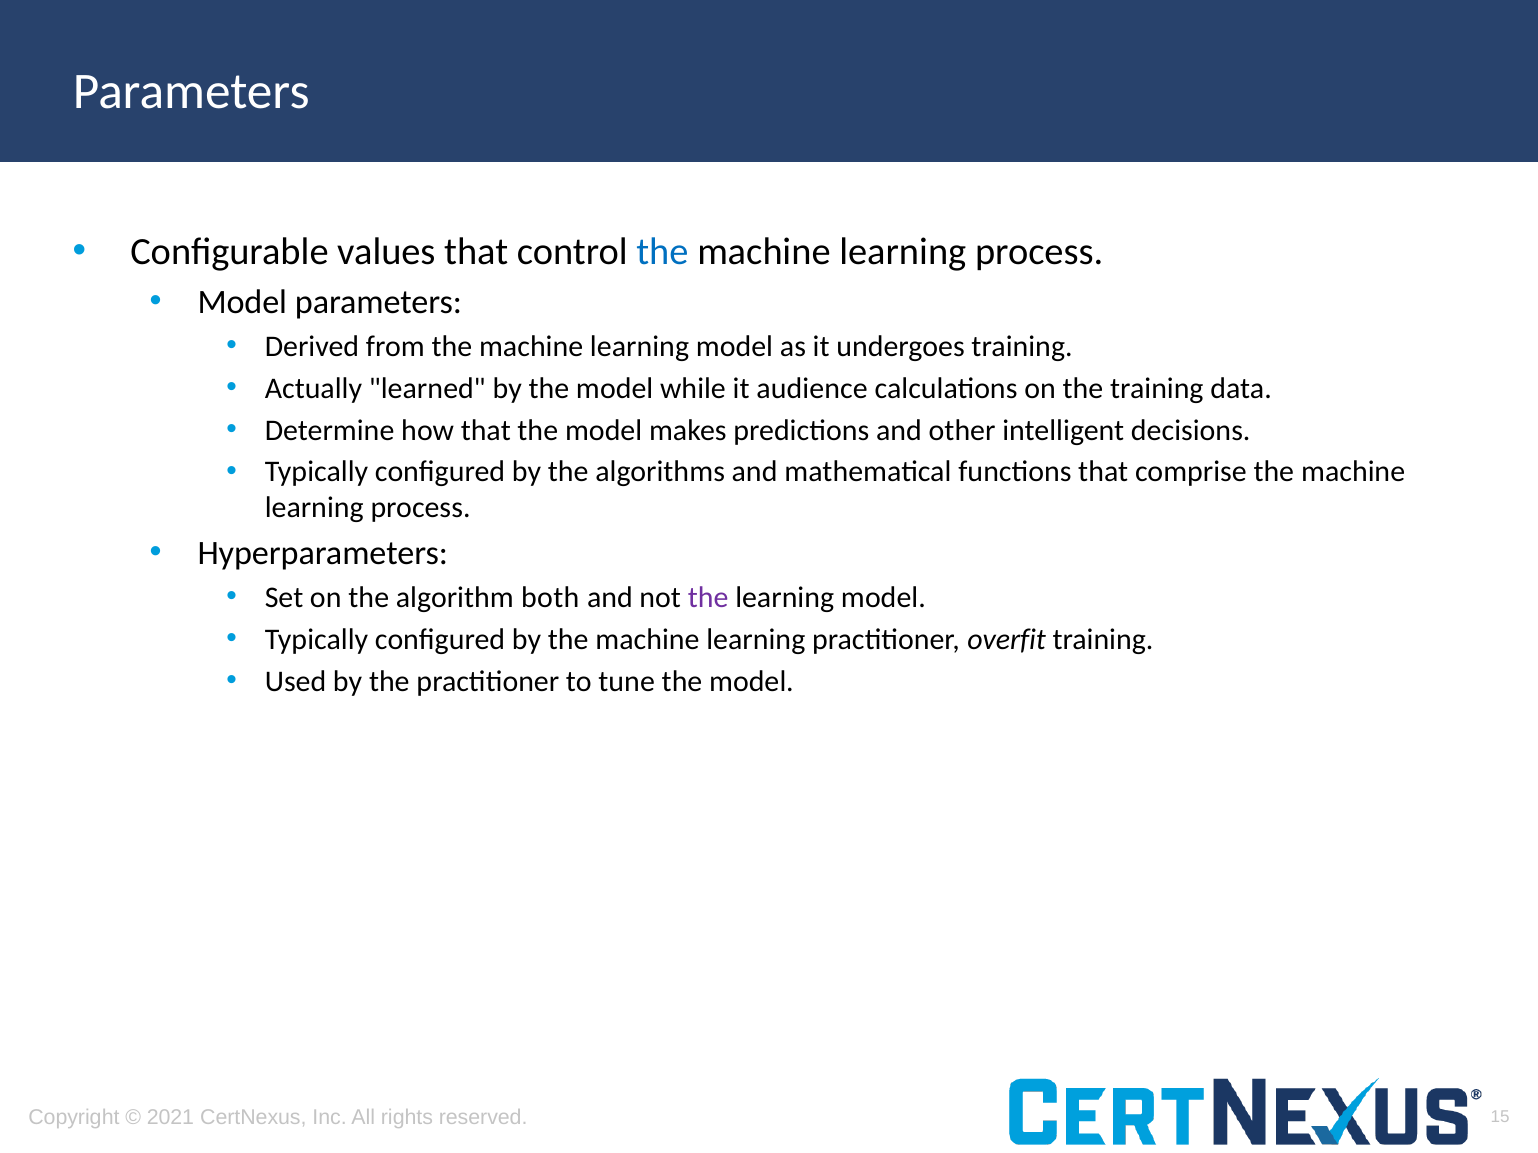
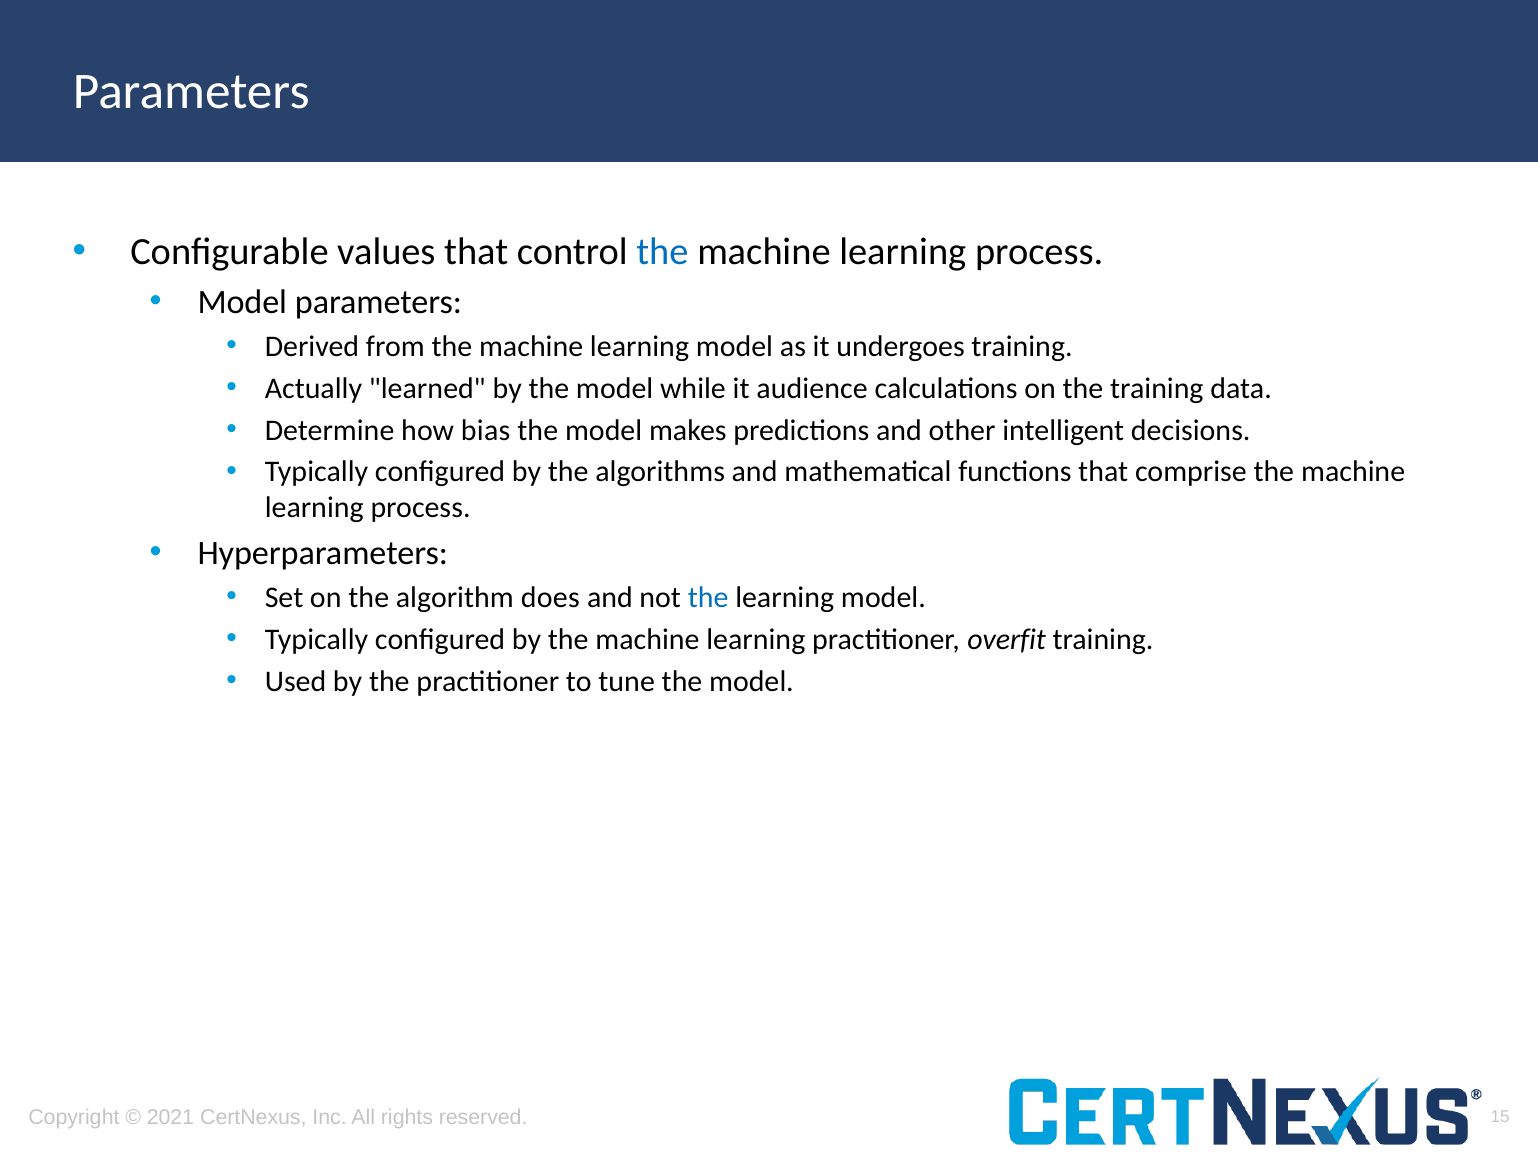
how that: that -> bias (486, 430)
both: both -> does (550, 598)
the colour: purple -> blue (708, 598)
